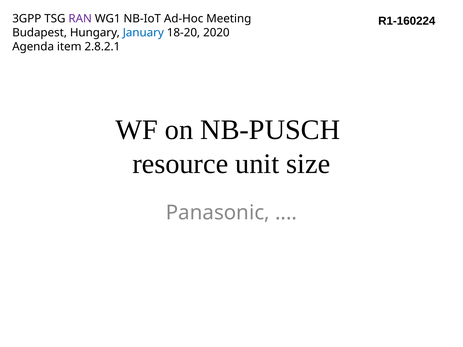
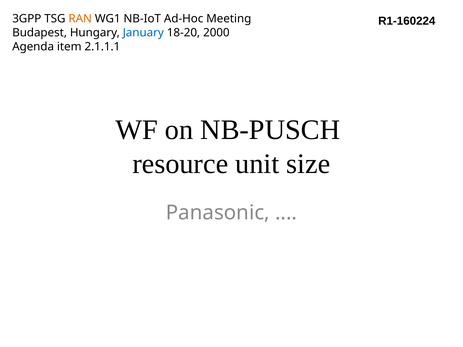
RAN colour: purple -> orange (80, 19)
2020: 2020 -> 2000 (216, 33)
2.8.2.1: 2.8.2.1 -> 2.1.1.1 (102, 47)
